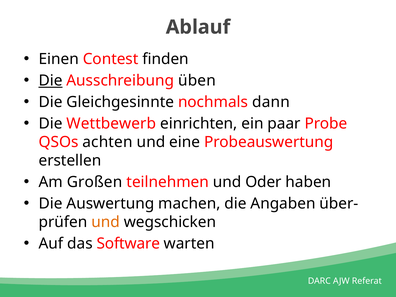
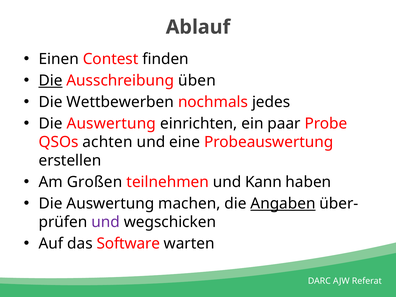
Gleichgesinnte: Gleichgesinnte -> Wettbewerben (120, 102)
dann: dann -> jedes (271, 102)
Wettbewerb: Wettbewerb -> Auswertung (111, 124)
Oder: Oder -> Kann (263, 182)
Angaben underline: none -> present (283, 204)
und colour: orange -> purple (106, 222)
